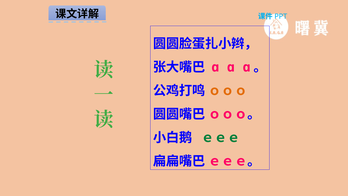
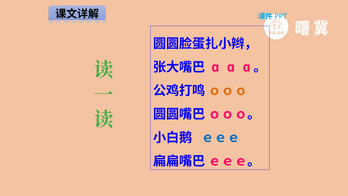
ｅｅｅ colour: green -> blue (221, 138)
